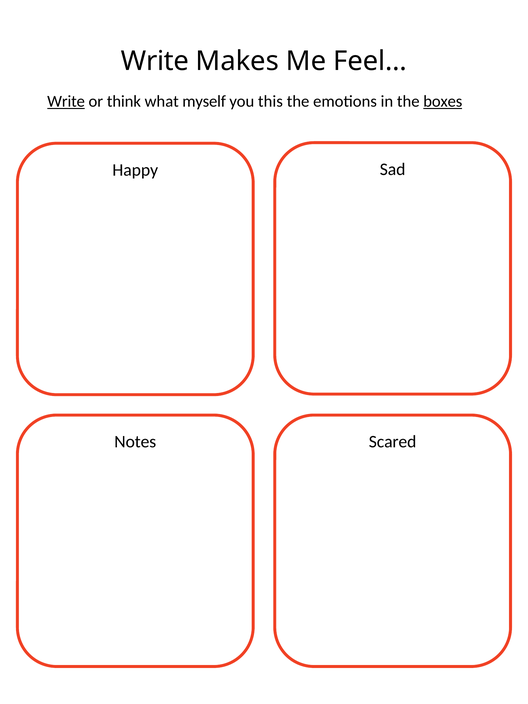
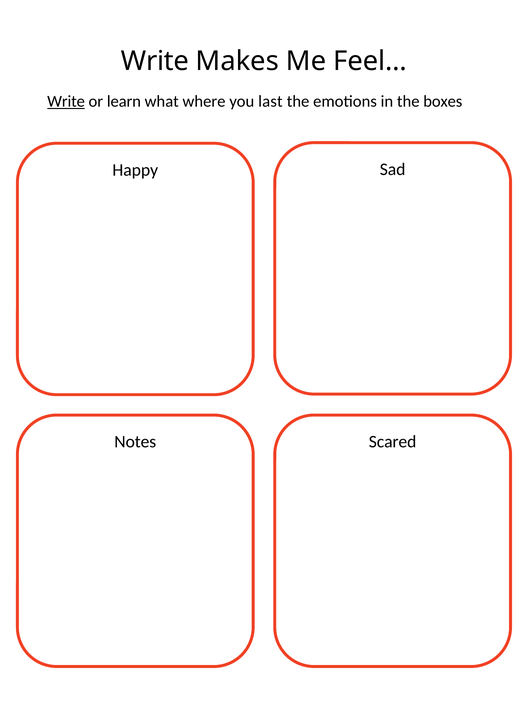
think: think -> learn (124, 101)
myself: myself -> where (204, 101)
this: this -> last (270, 101)
boxes underline: present -> none (443, 101)
